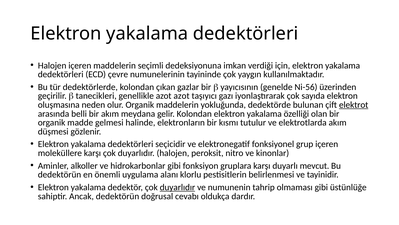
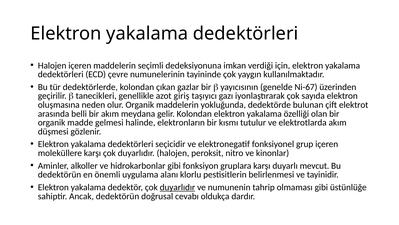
Ni-56: Ni-56 -> Ni-67 (306, 87)
azot azot: azot -> giriş (182, 96)
elektrot underline: present -> none (354, 105)
